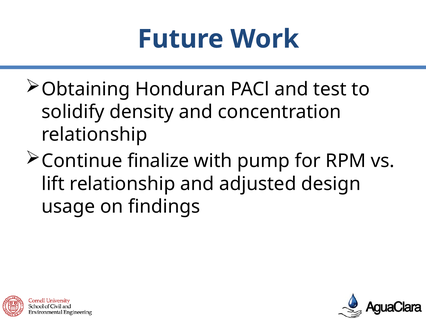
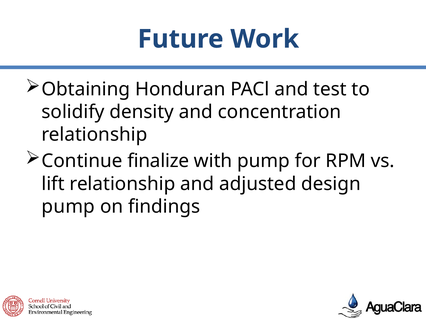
usage: usage -> pump (68, 207)
